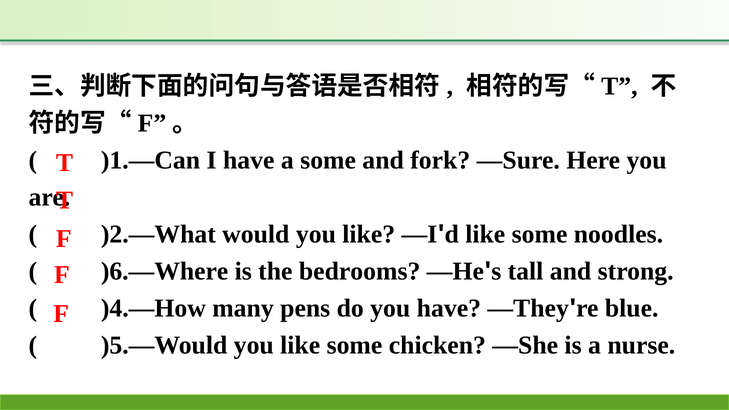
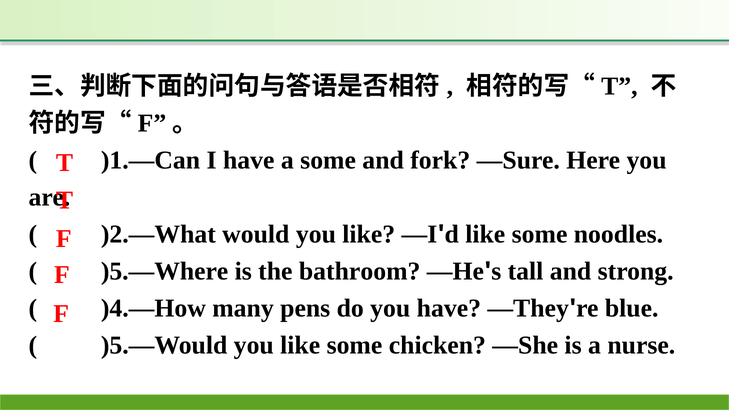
)6.—Where: )6.—Where -> )5.—Where (165, 271)
bedrooms: bedrooms -> bathroom (360, 271)
